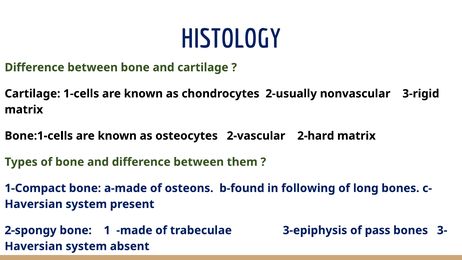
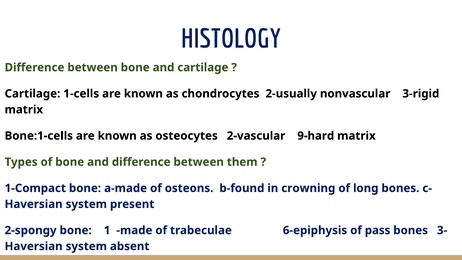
2-hard: 2-hard -> 9-hard (316, 136)
following: following -> crowning (308, 188)
3-epiphysis: 3-epiphysis -> 6-epiphysis (315, 230)
